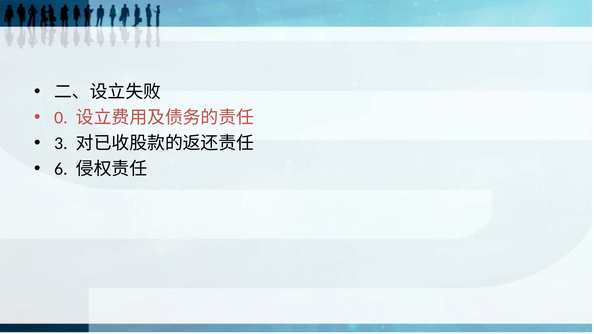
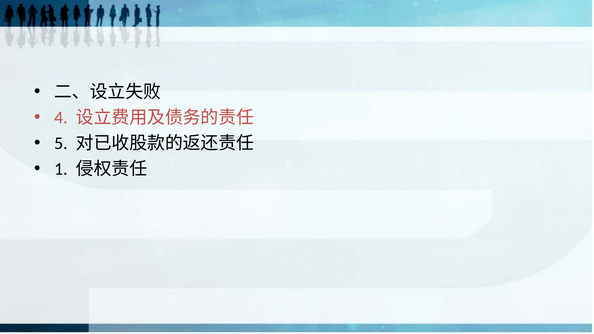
0: 0 -> 4 (61, 118)
3: 3 -> 5 (61, 143)
6: 6 -> 1 (61, 169)
